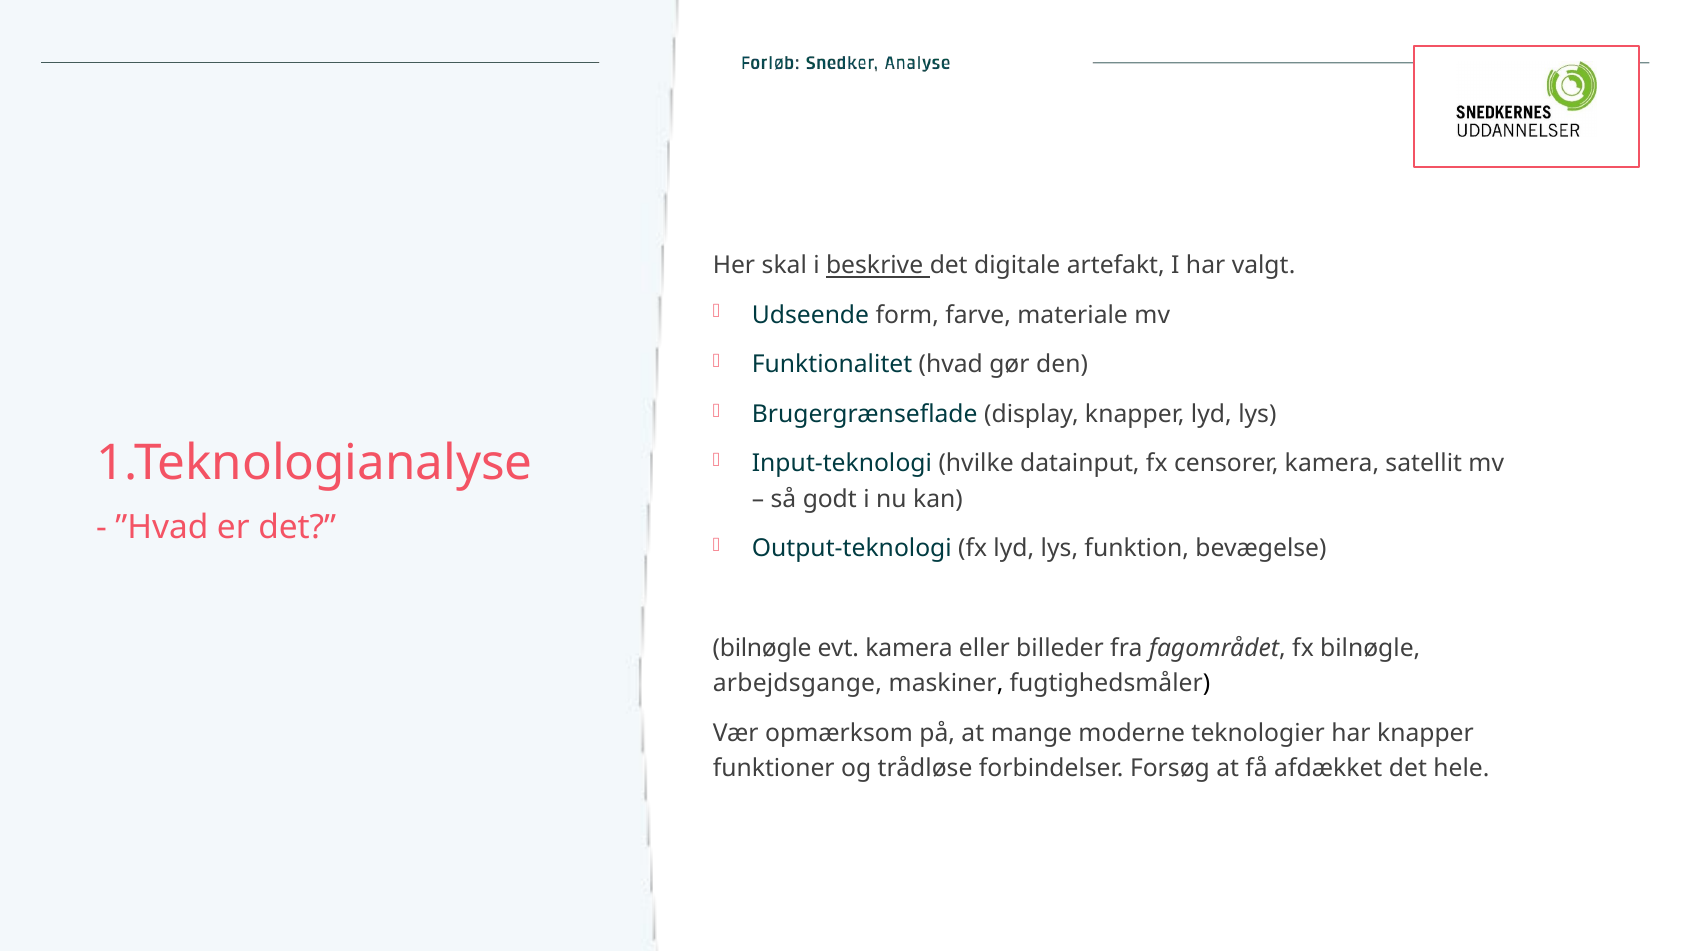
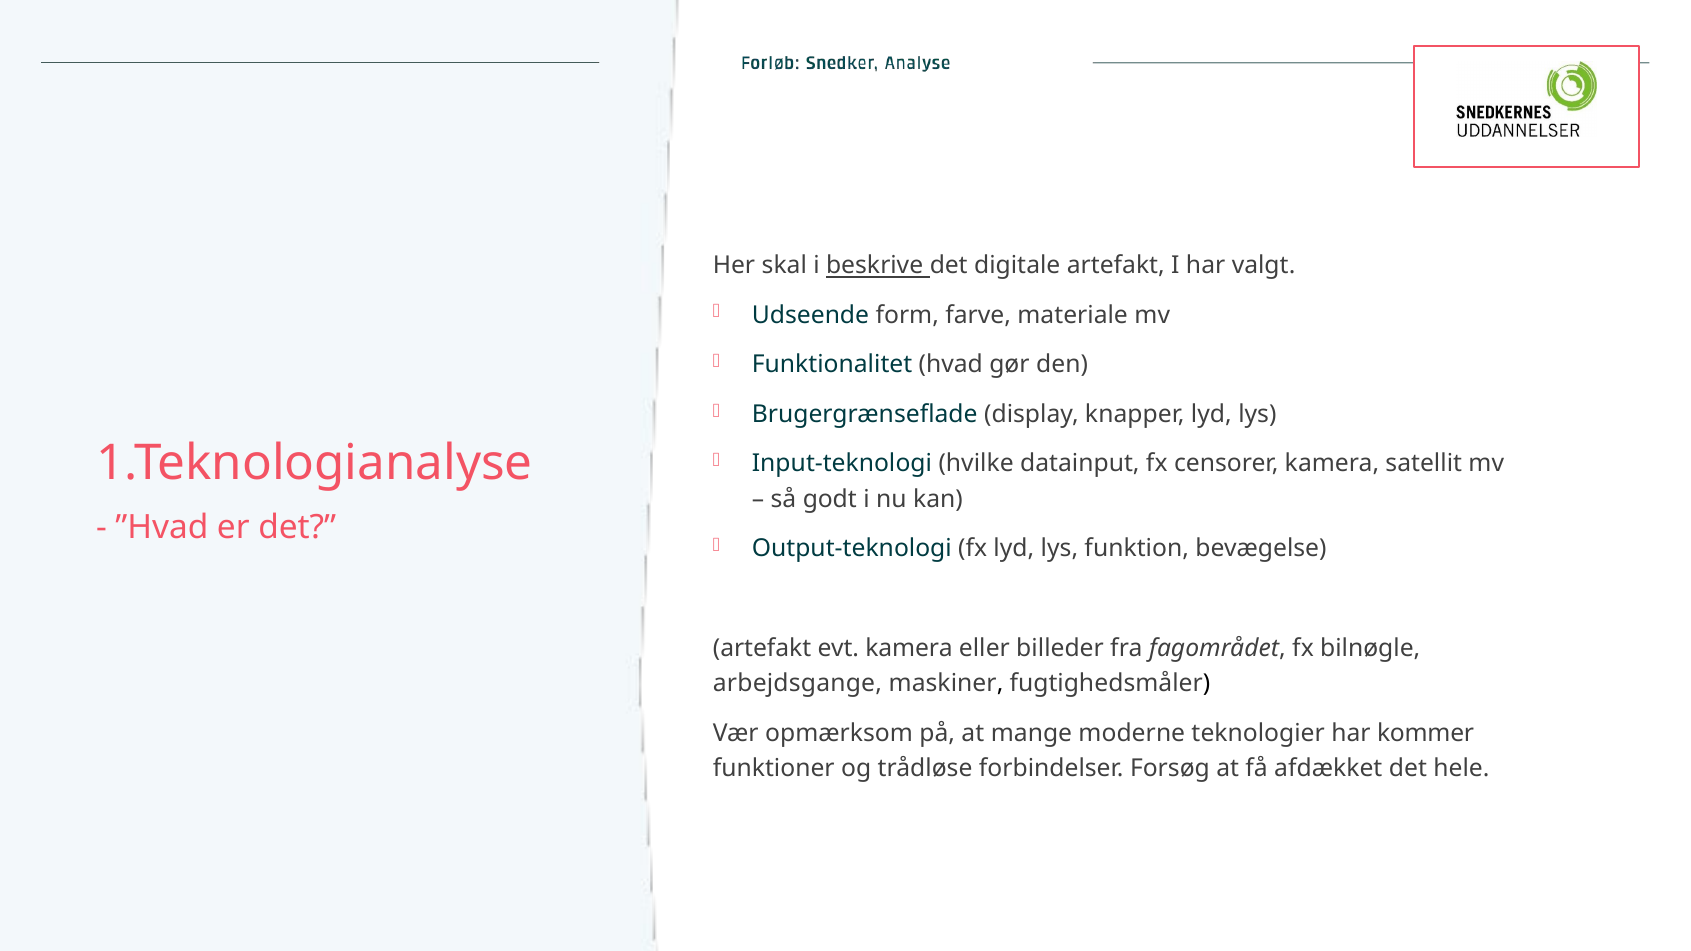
bilnøgle: bilnøgle -> artefakt (762, 648)
har knapper: knapper -> kommer (1426, 733)
